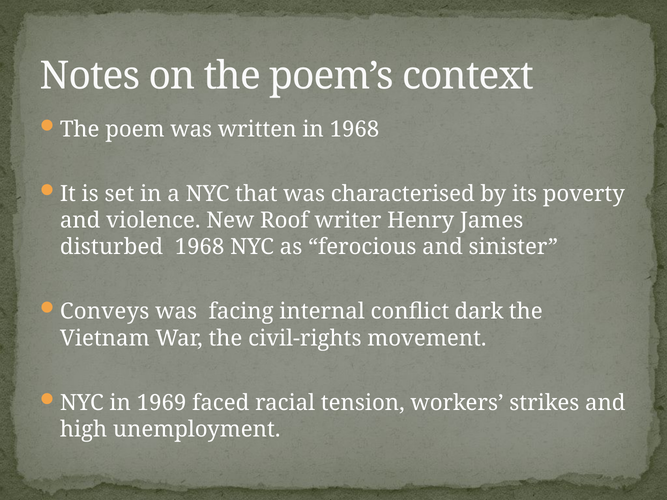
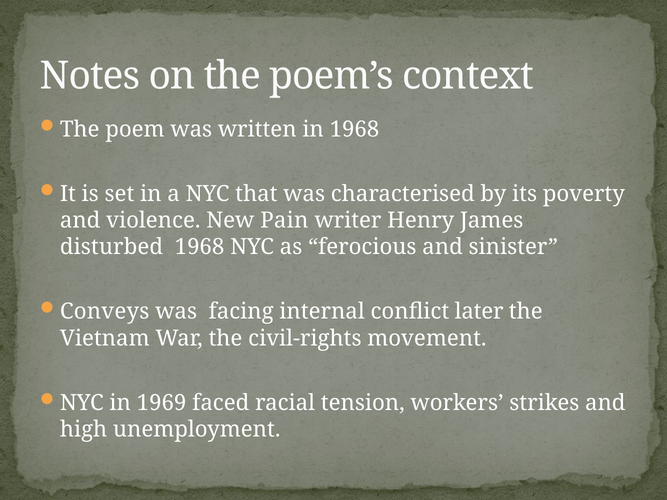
Roof: Roof -> Pain (284, 221)
dark: dark -> later (479, 312)
